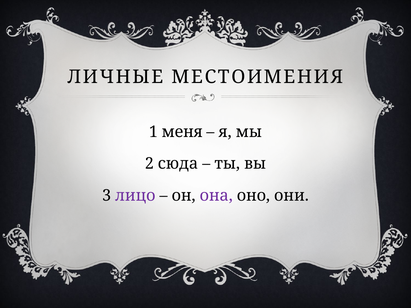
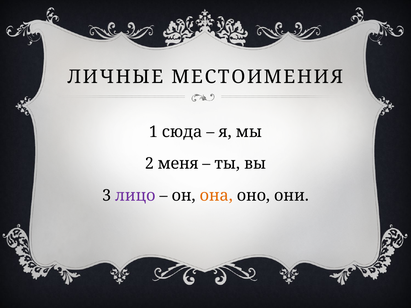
меня: меня -> сюда (182, 132)
сюда: сюда -> меня (178, 164)
она colour: purple -> orange (216, 196)
